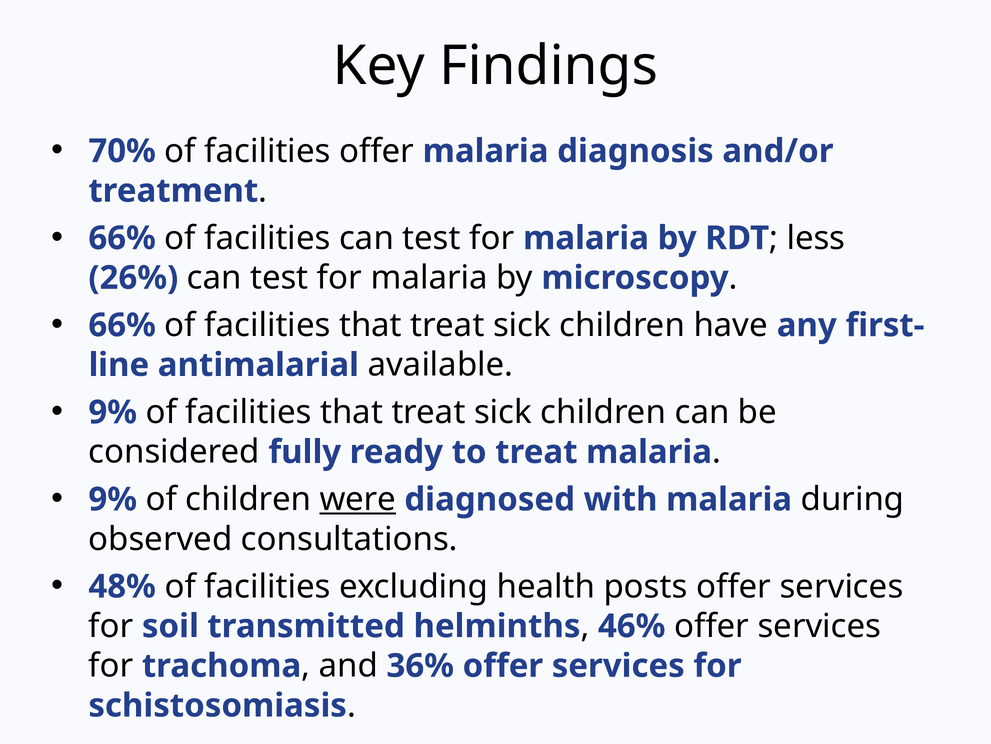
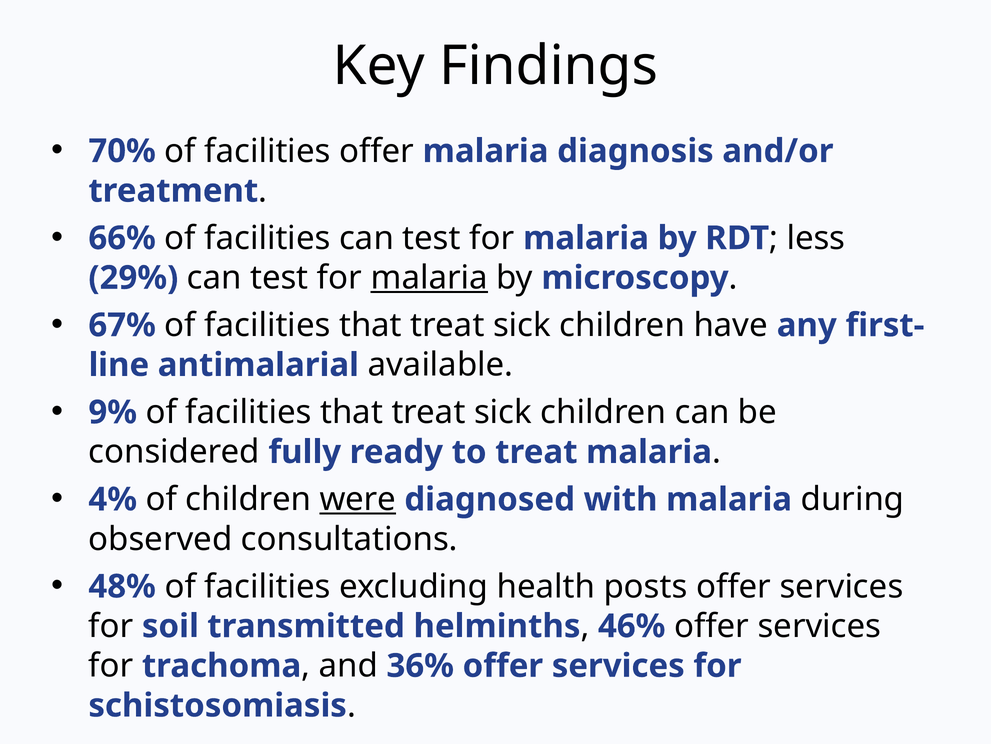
26%: 26% -> 29% (133, 278)
malaria underline: none -> present (429, 278)
66%: 66% -> 67% (122, 325)
9%: 9% -> 4% (113, 499)
